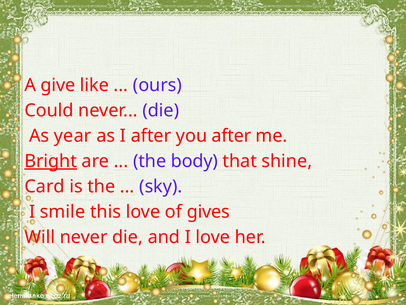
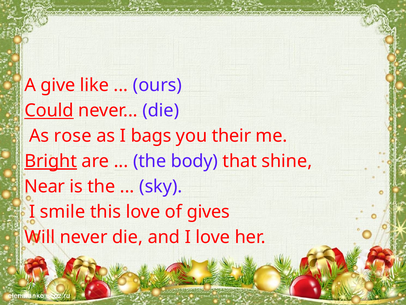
Could underline: none -> present (49, 110)
year: year -> rose (73, 136)
I after: after -> bags (151, 136)
you after: after -> their (232, 136)
Card: Card -> Near (45, 186)
